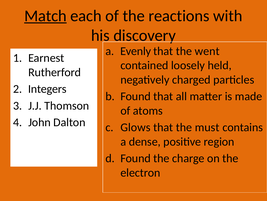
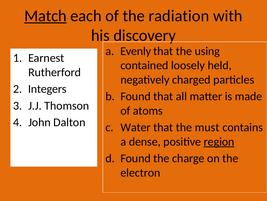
reactions: reactions -> radiation (179, 16)
went: went -> using (207, 51)
Glows: Glows -> Water (136, 127)
region underline: none -> present (219, 141)
